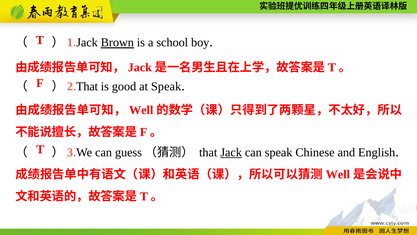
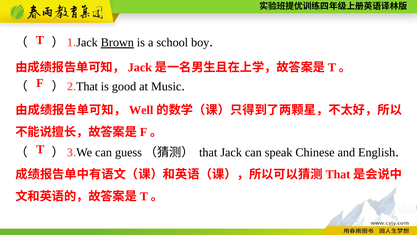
at Speak: Speak -> Music (166, 86)
Jack underline: present -> none (231, 152)
Well: Well -> That (338, 174)
